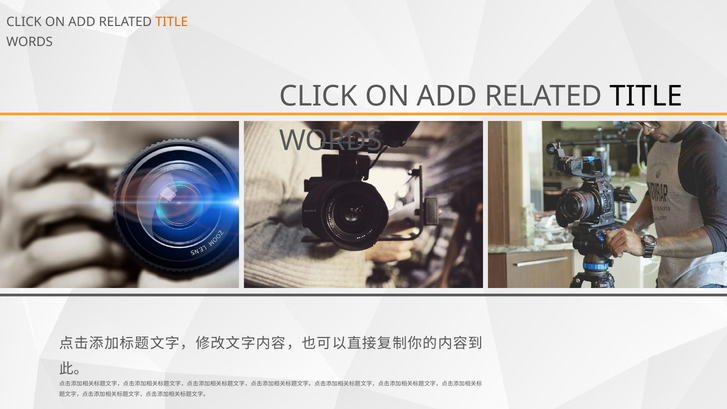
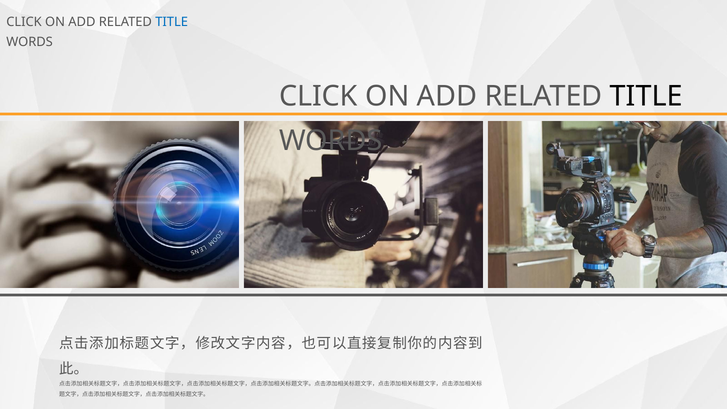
TITLE colour: orange -> blue (172, 22)
